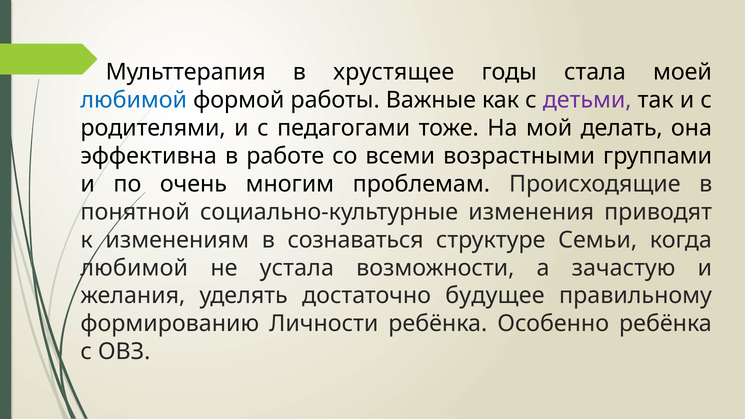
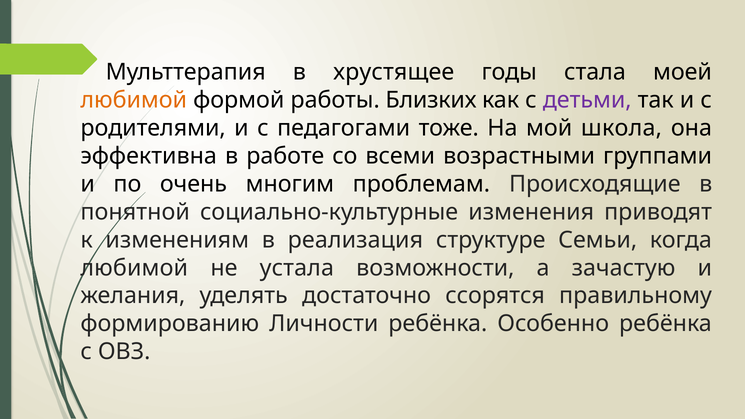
любимой colour: blue -> orange (134, 100)
Важные: Важные -> Близких (431, 100)
делать: делать -> школа (621, 128)
сознаваться: сознаваться -> реализация (355, 240)
будущее: будущее -> ссорятся (495, 296)
